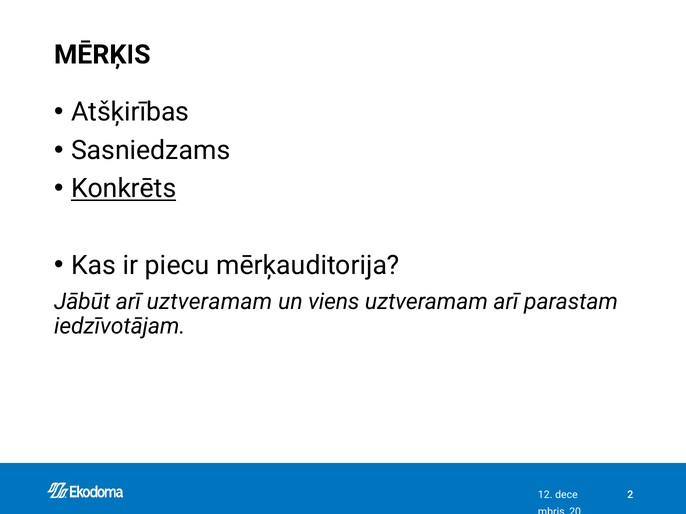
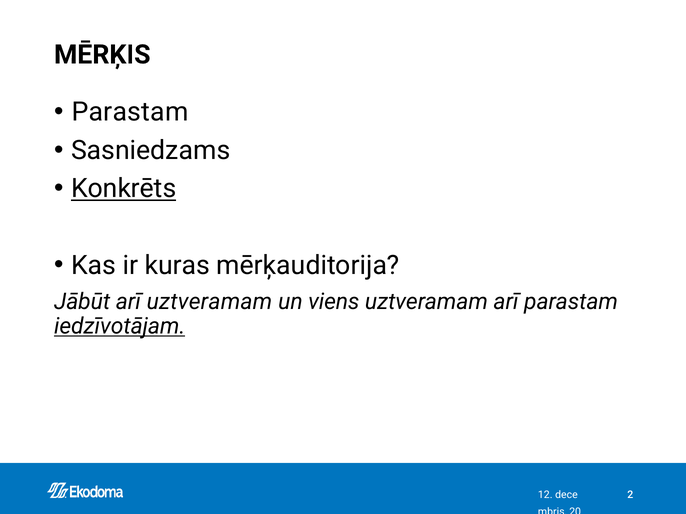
Atšķirības: Atšķirības -> Parastam (130, 112)
piecu: piecu -> kuras (177, 265)
iedzīvotājam underline: none -> present (120, 326)
